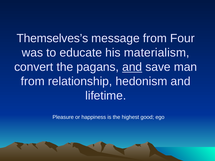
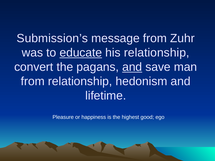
Themselves’s: Themselves’s -> Submission’s (52, 38)
Four: Four -> Zuhr (182, 38)
educate underline: none -> present (81, 53)
his materialism: materialism -> relationship (157, 53)
